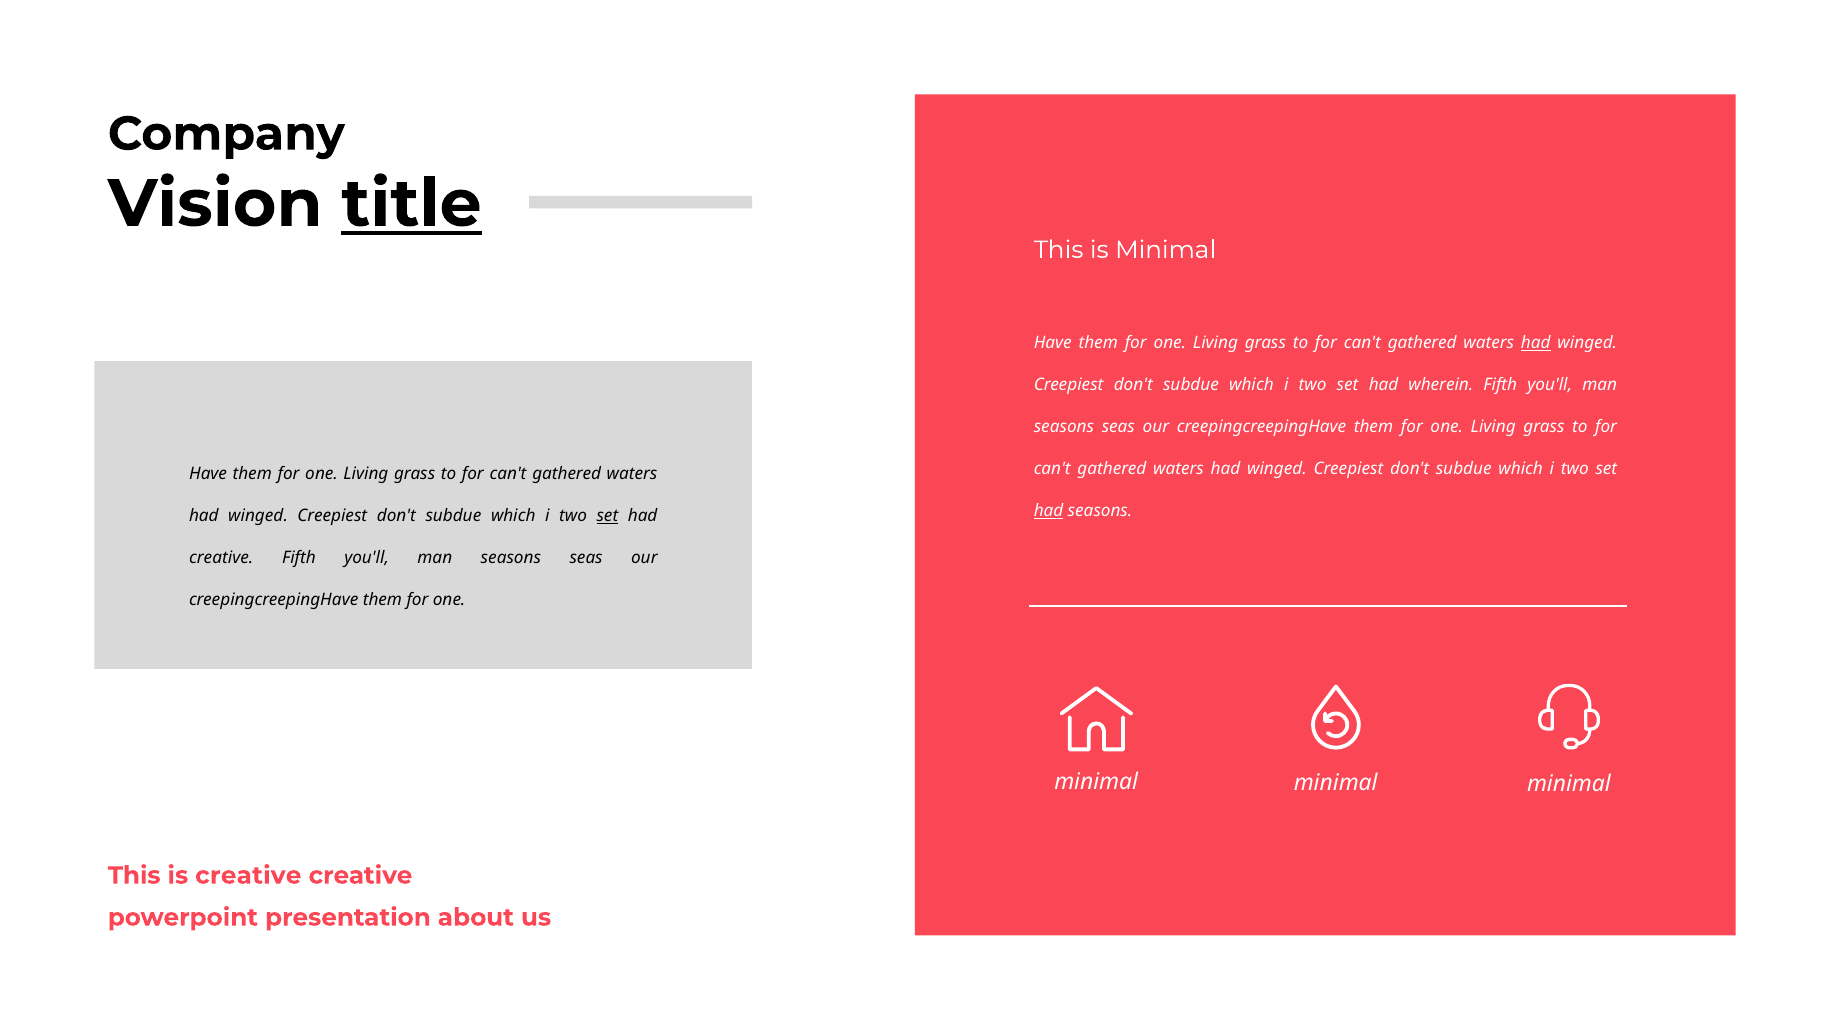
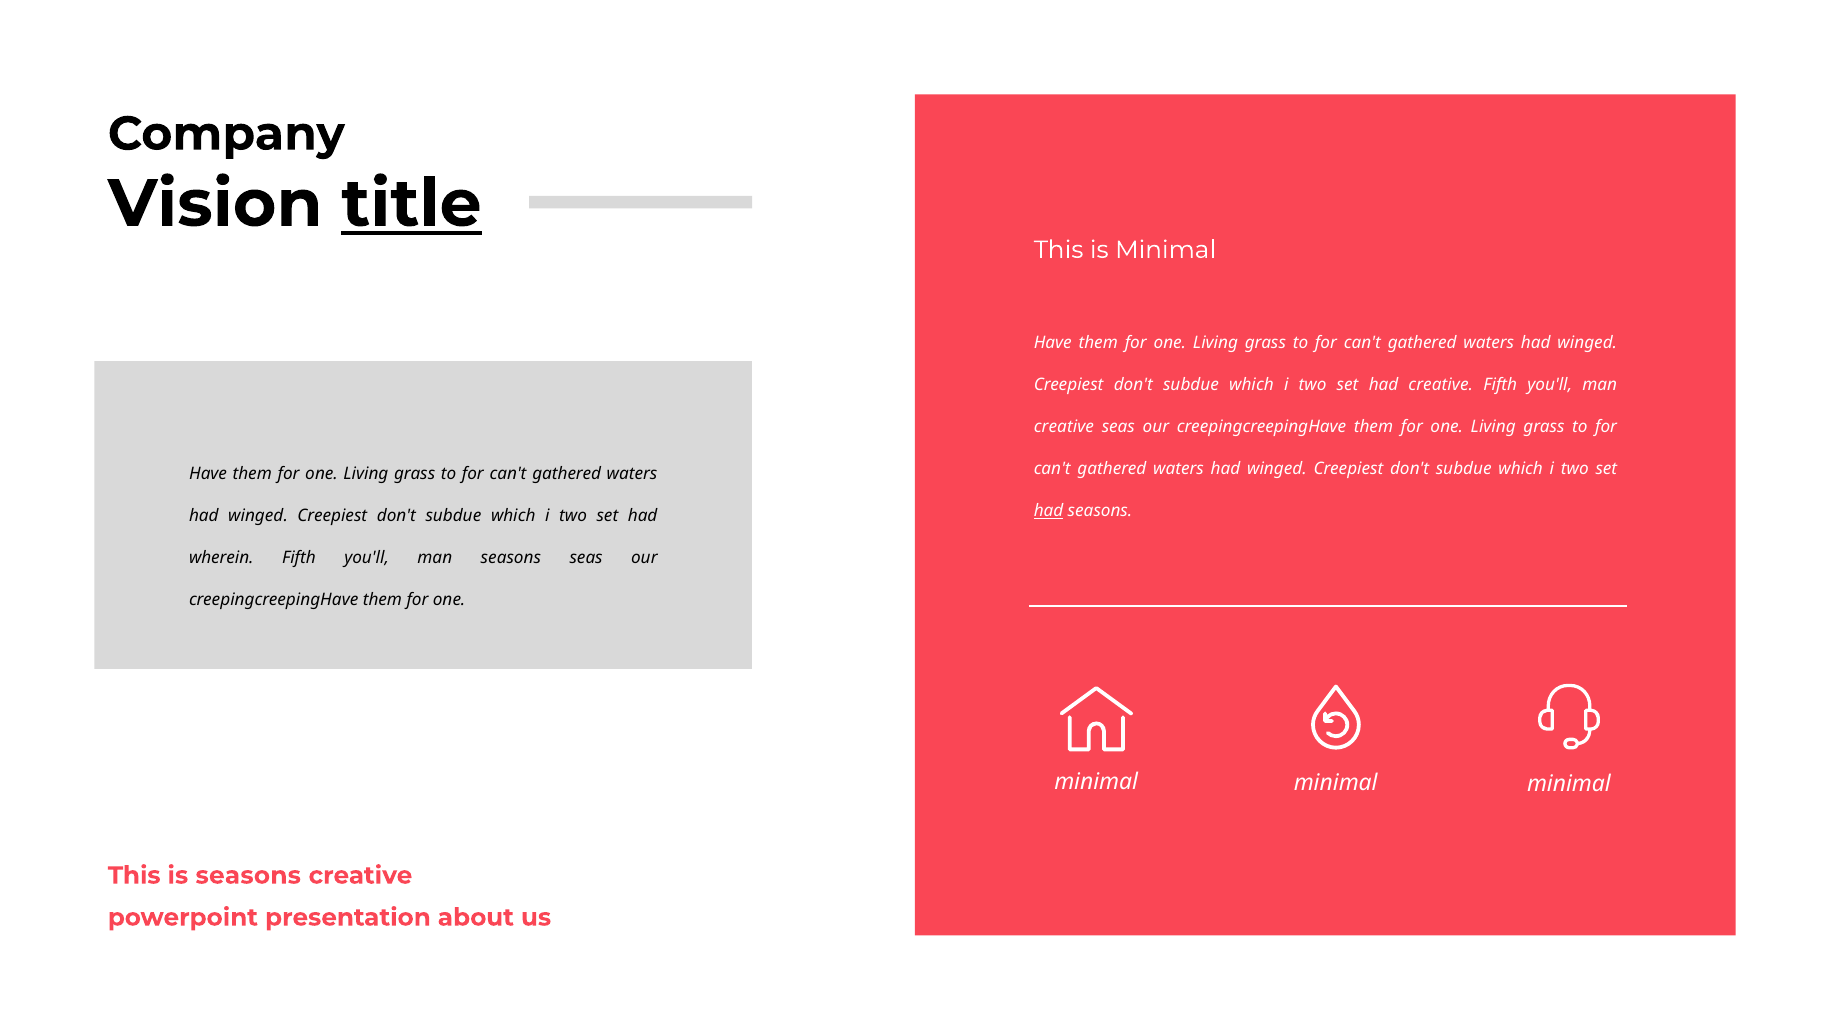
had underline: present -> none (1536, 343)
had wherein: wherein -> creative (1441, 385)
seasons: seasons -> creative (1064, 427)
set underline: present -> none (607, 515)
creative: creative -> wherein (221, 557)
is creative: creative -> seasons (248, 875)
